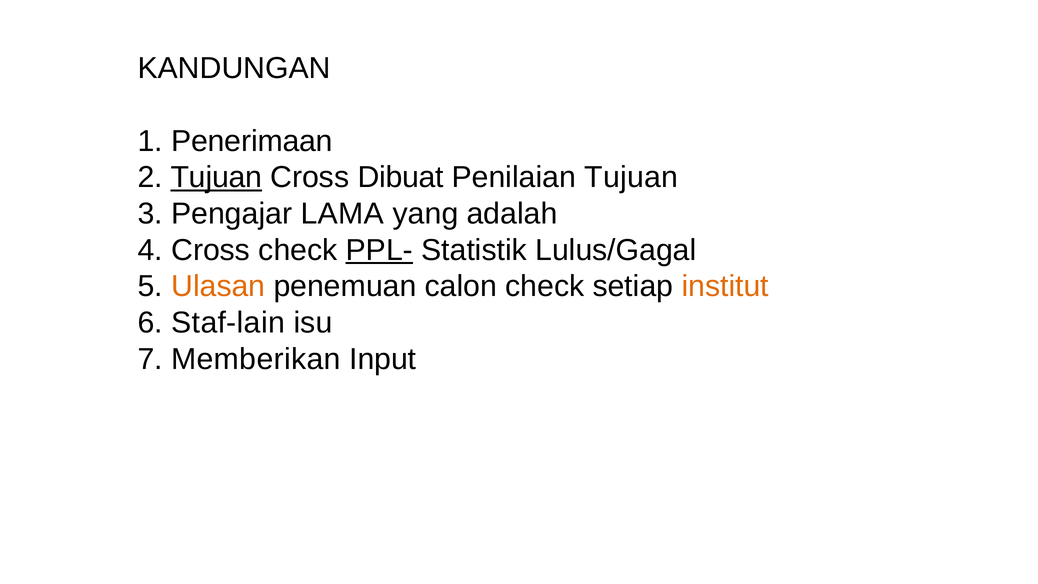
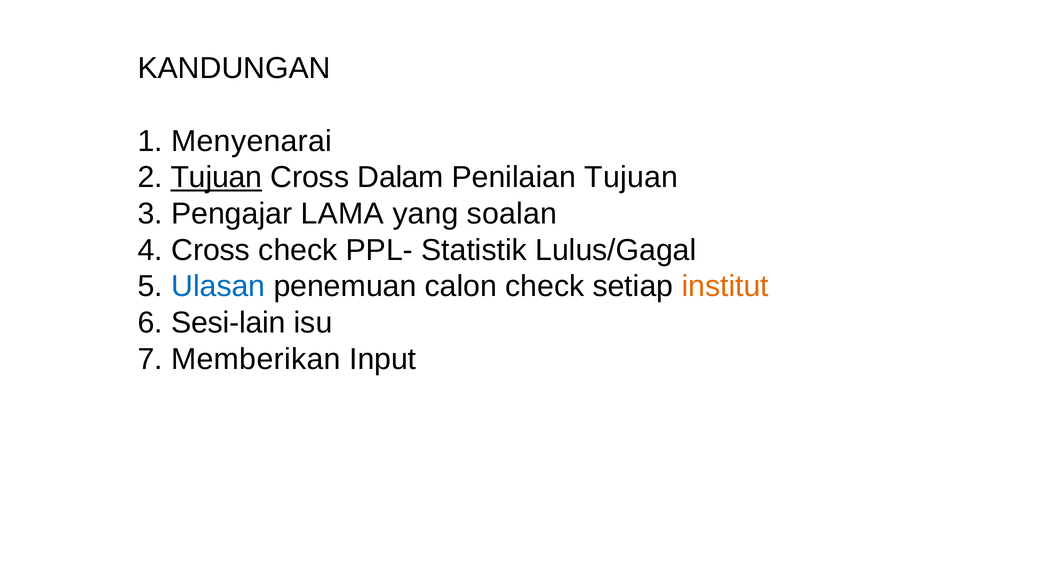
Penerimaan: Penerimaan -> Menyenarai (252, 141)
Dibuat: Dibuat -> Dalam (401, 177)
adalah: adalah -> soalan (512, 214)
PPL- underline: present -> none (379, 250)
Ulasan colour: orange -> blue (218, 286)
Staf-lain: Staf-lain -> Sesi-lain (228, 323)
